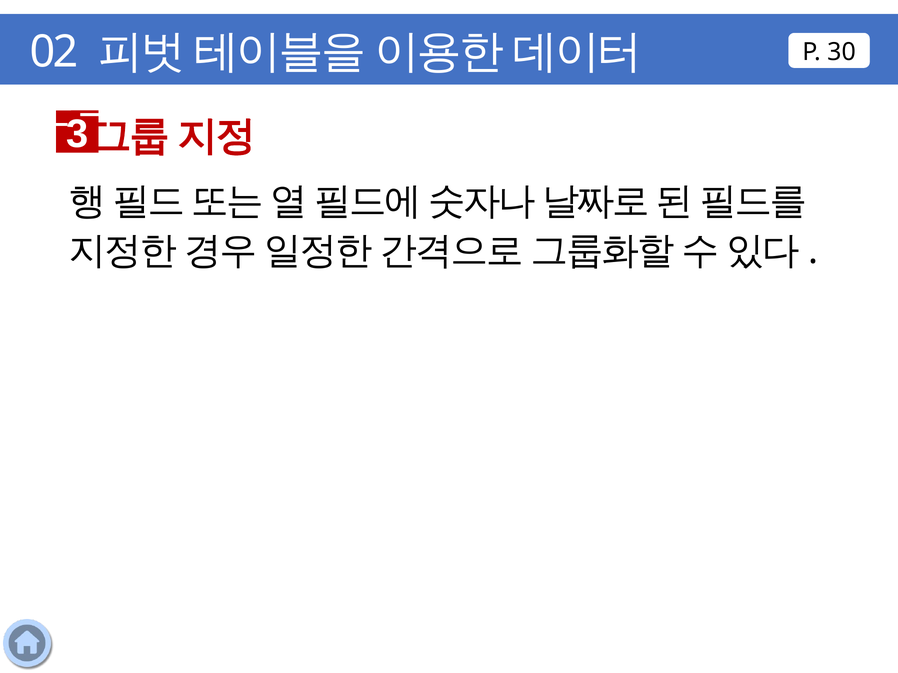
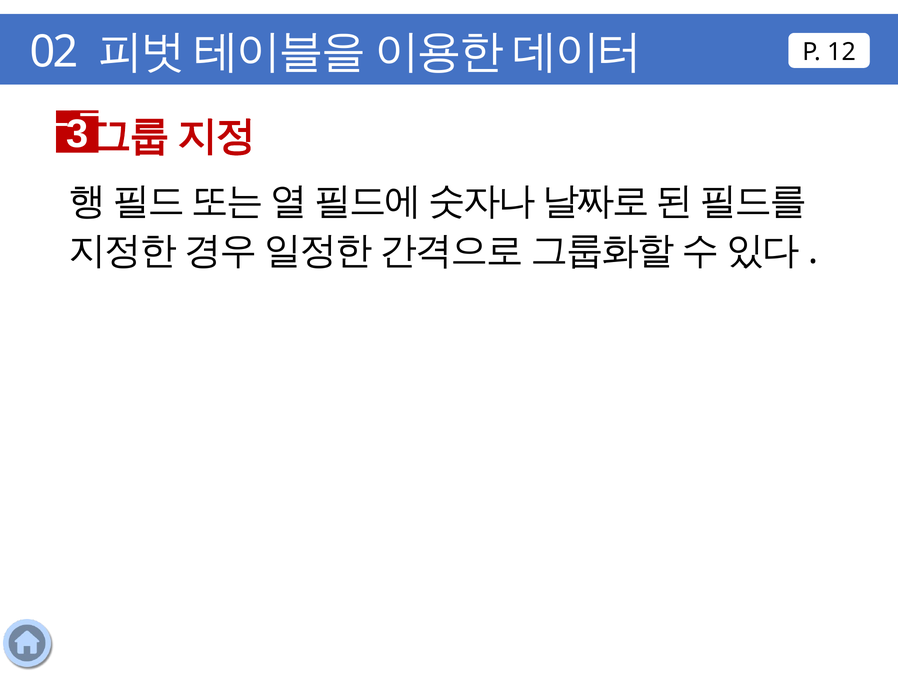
30: 30 -> 12 (842, 52)
